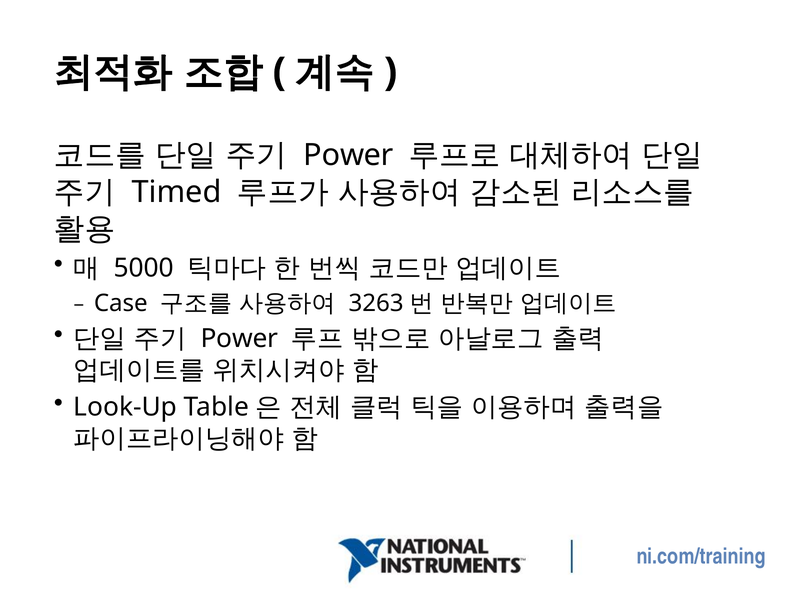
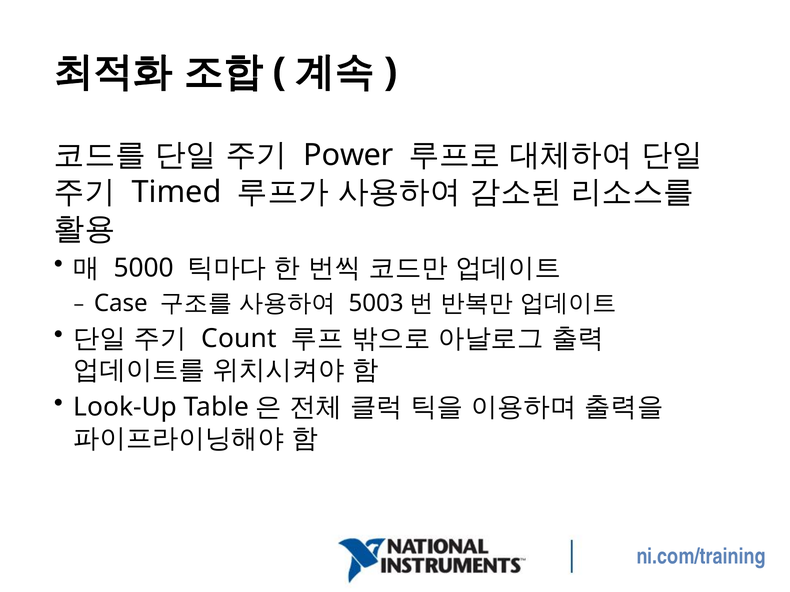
3263: 3263 -> 5003 (376, 303)
Power: Power -> Count (239, 339)
